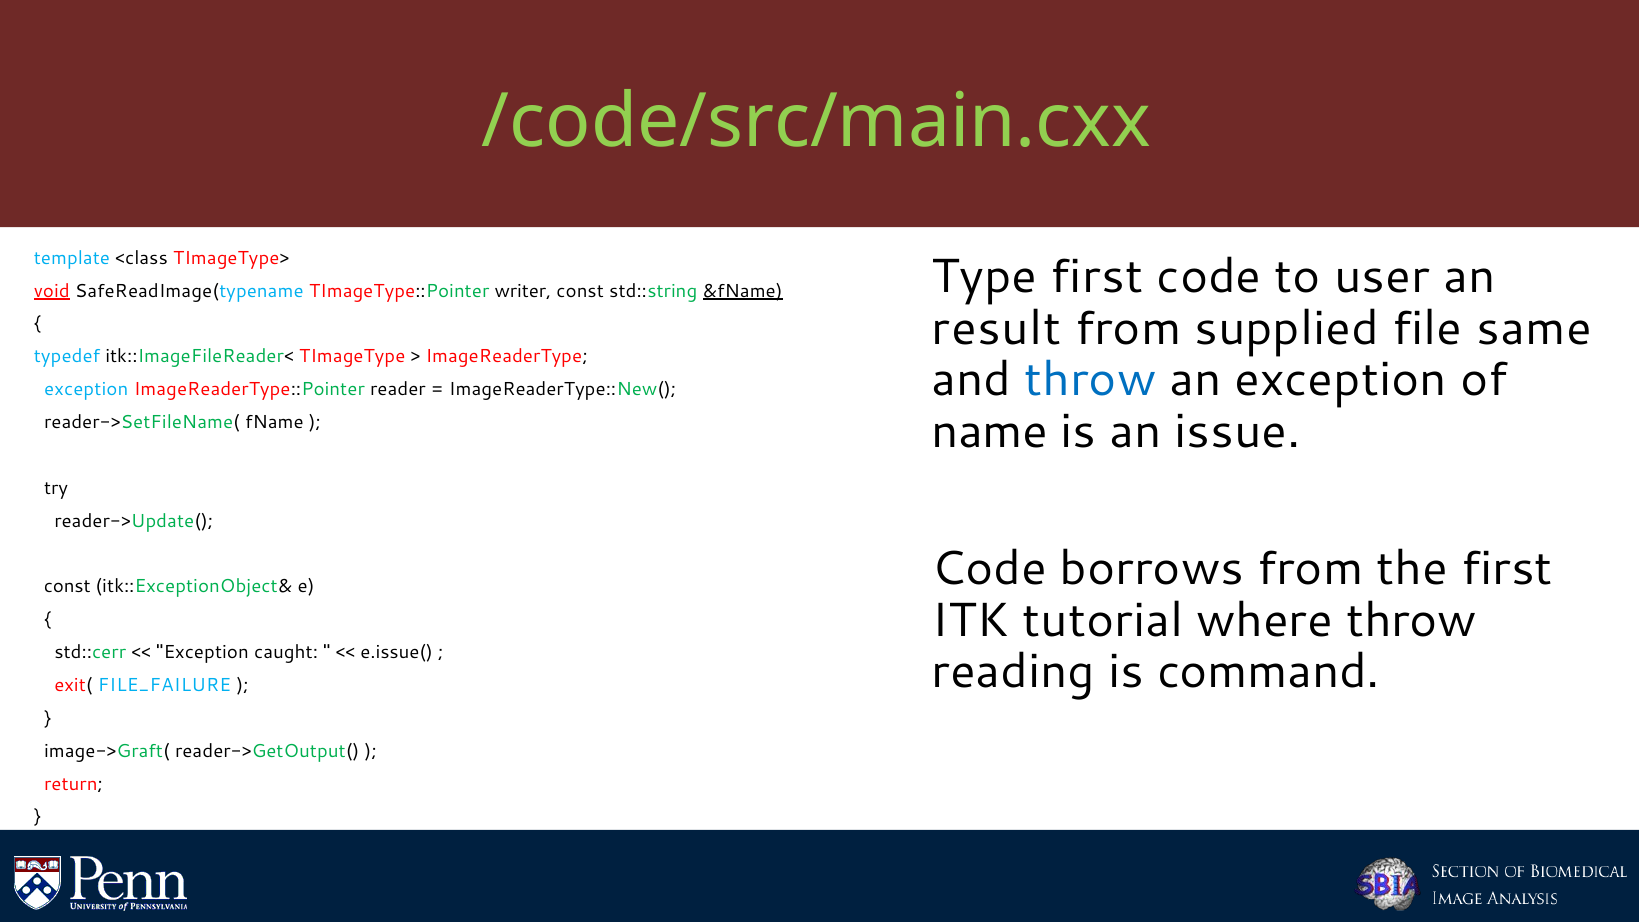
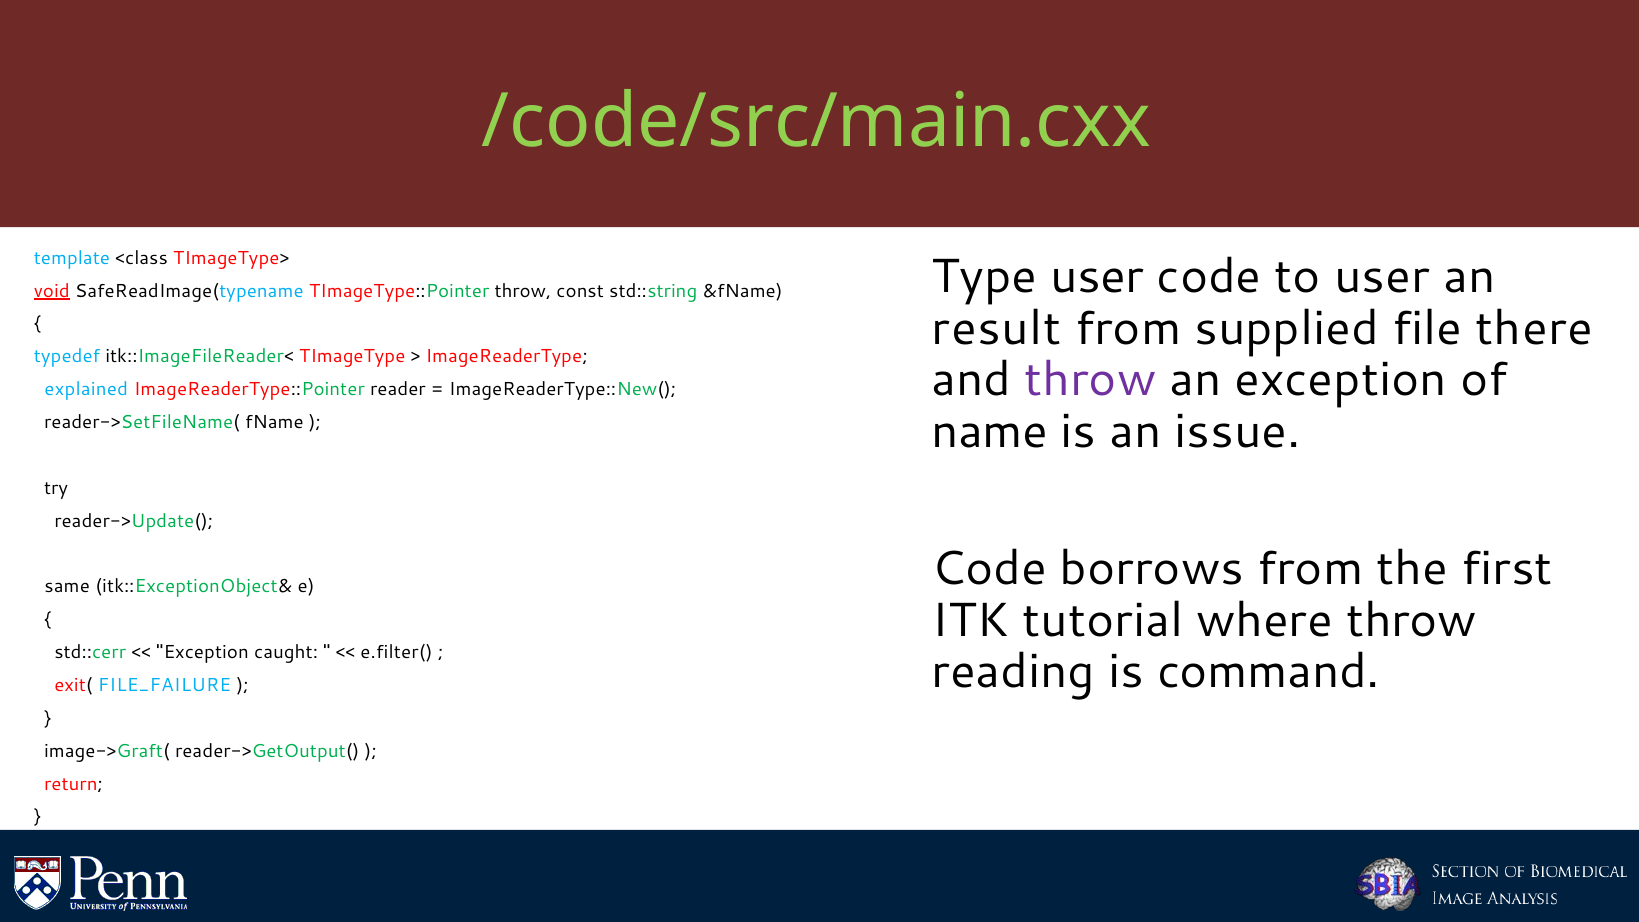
Type first: first -> user (1097, 277)
TImageType::Pointer writer: writer -> throw (523, 291)
&fName underline: present -> none (743, 291)
same: same -> there (1534, 329)
throw colour: blue -> purple (1090, 380)
exception: exception -> explained (86, 389)
const: const -> same (67, 587)
e.issue(: e.issue( -> e.filter( (397, 652)
